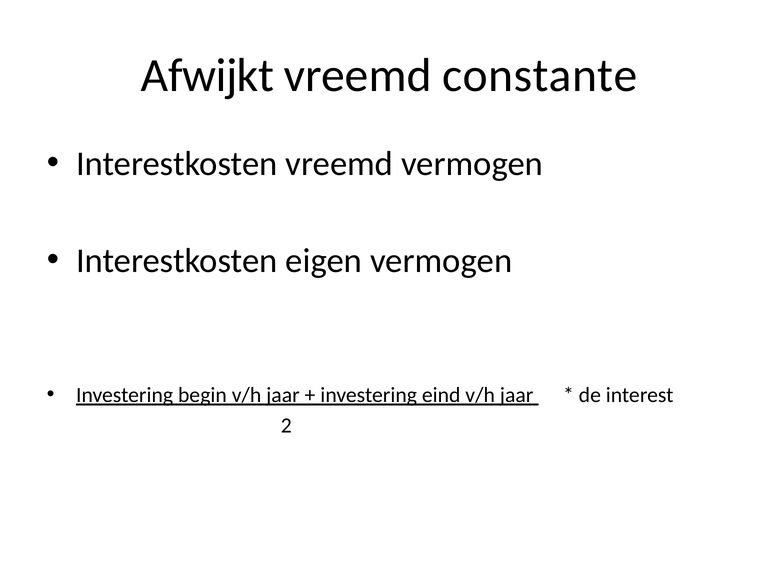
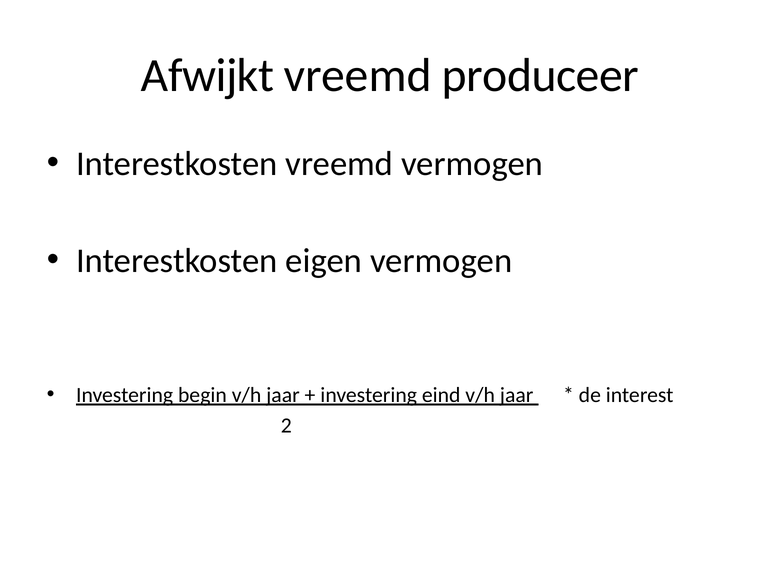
constante: constante -> produceer (540, 76)
